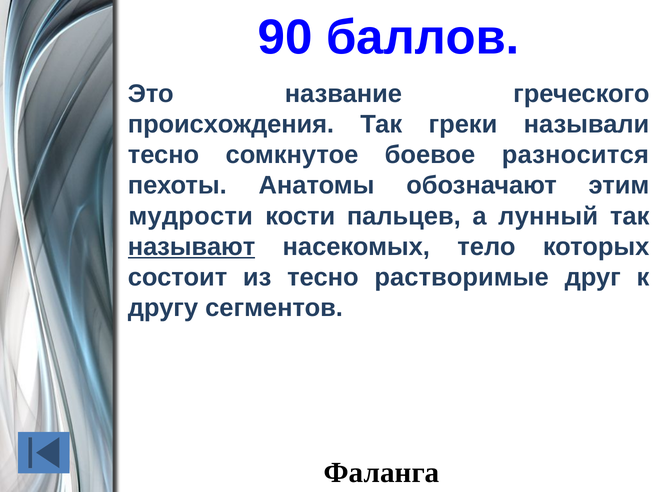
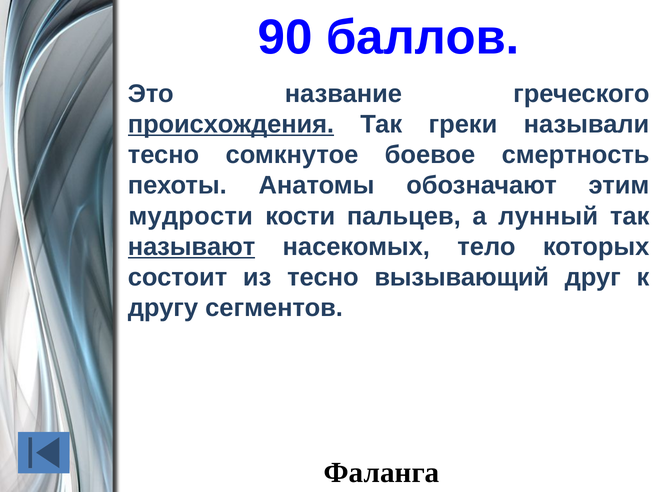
происхождения underline: none -> present (231, 124)
разносится: разносится -> смертность (576, 155)
растворимые: растворимые -> вызывающий (462, 277)
